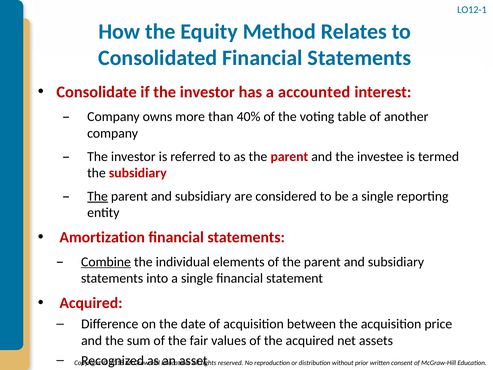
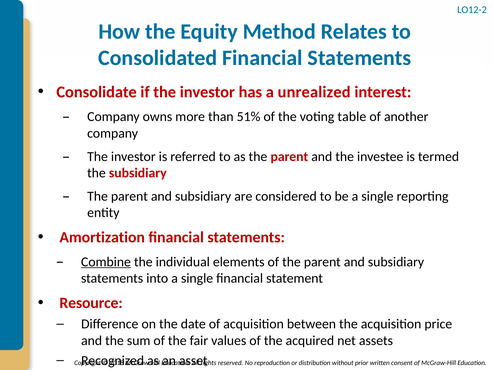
LO12-1: LO12-1 -> LO12-2 (472, 10)
accounted: accounted -> unrealized (314, 92)
40%: 40% -> 51% (249, 117)
The underline: present -> none (98, 196)
Acquired: Acquired -> Resource (91, 303)
